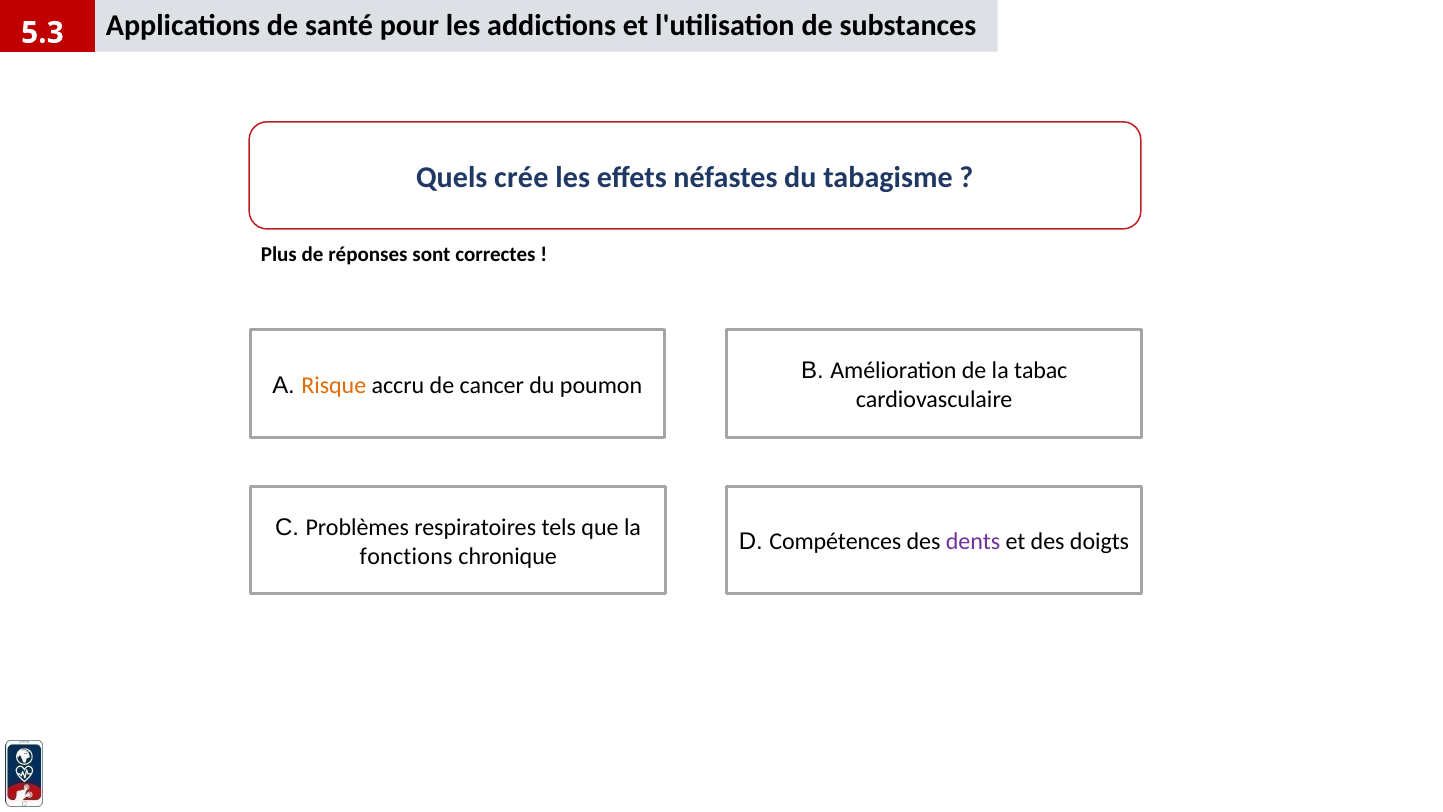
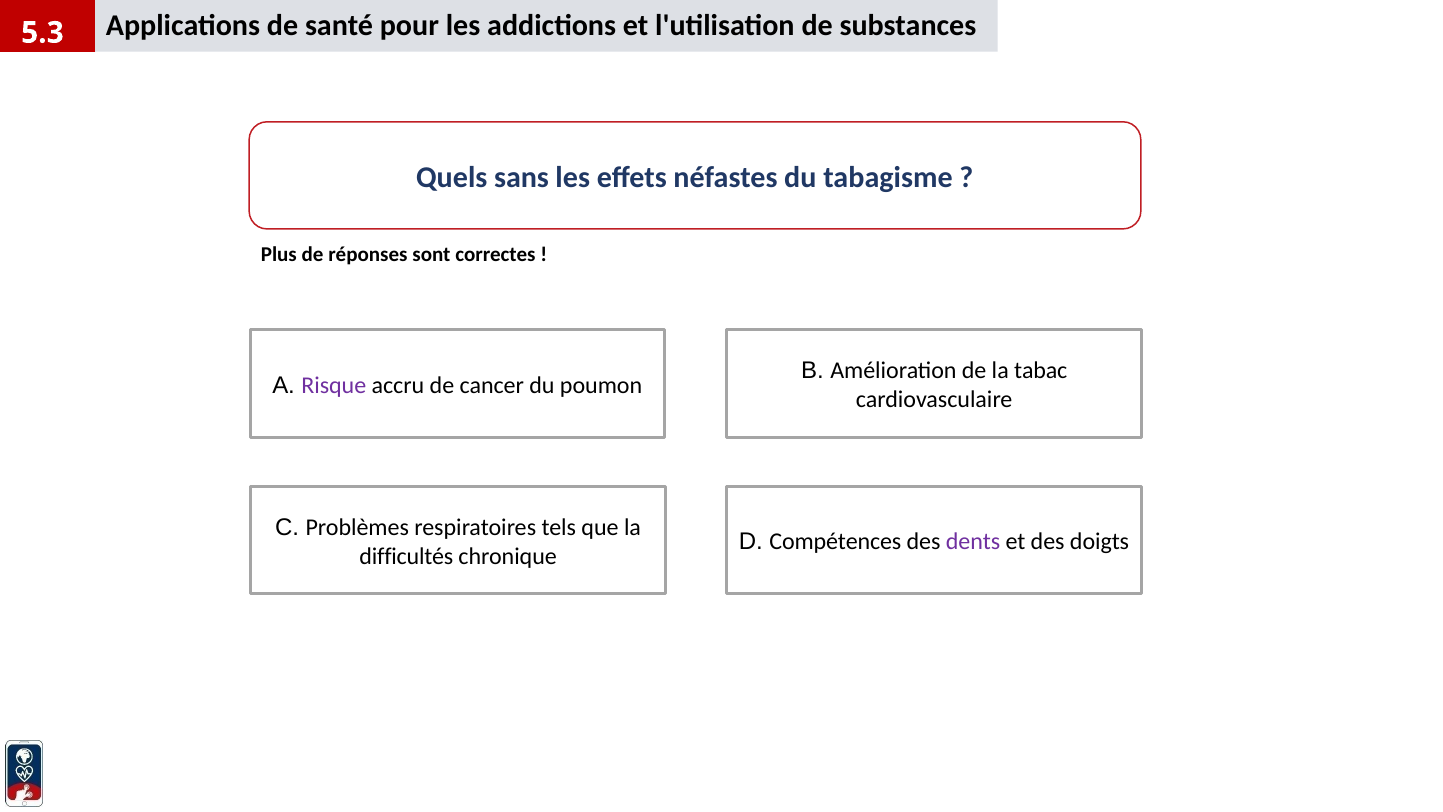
crée: crée -> sans (521, 177)
Risque colour: orange -> purple (334, 385)
fonctions: fonctions -> difficultés (406, 556)
